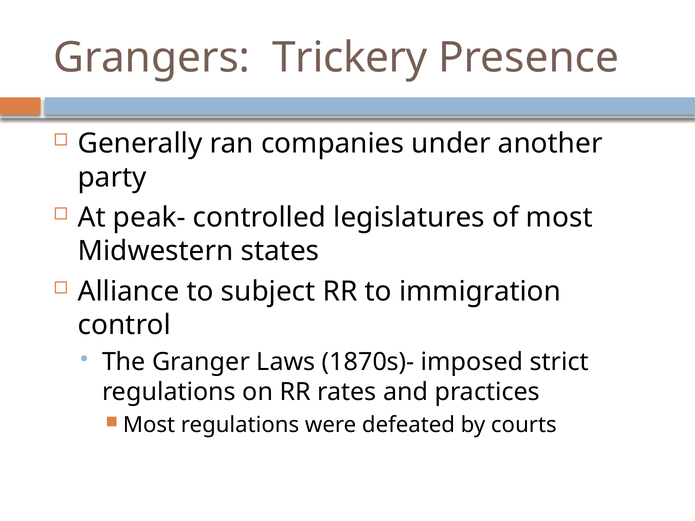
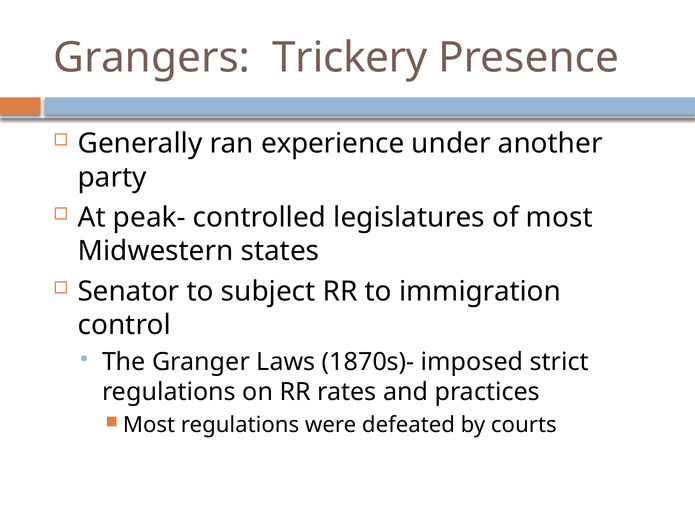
companies: companies -> experience (333, 144)
Alliance: Alliance -> Senator (129, 292)
